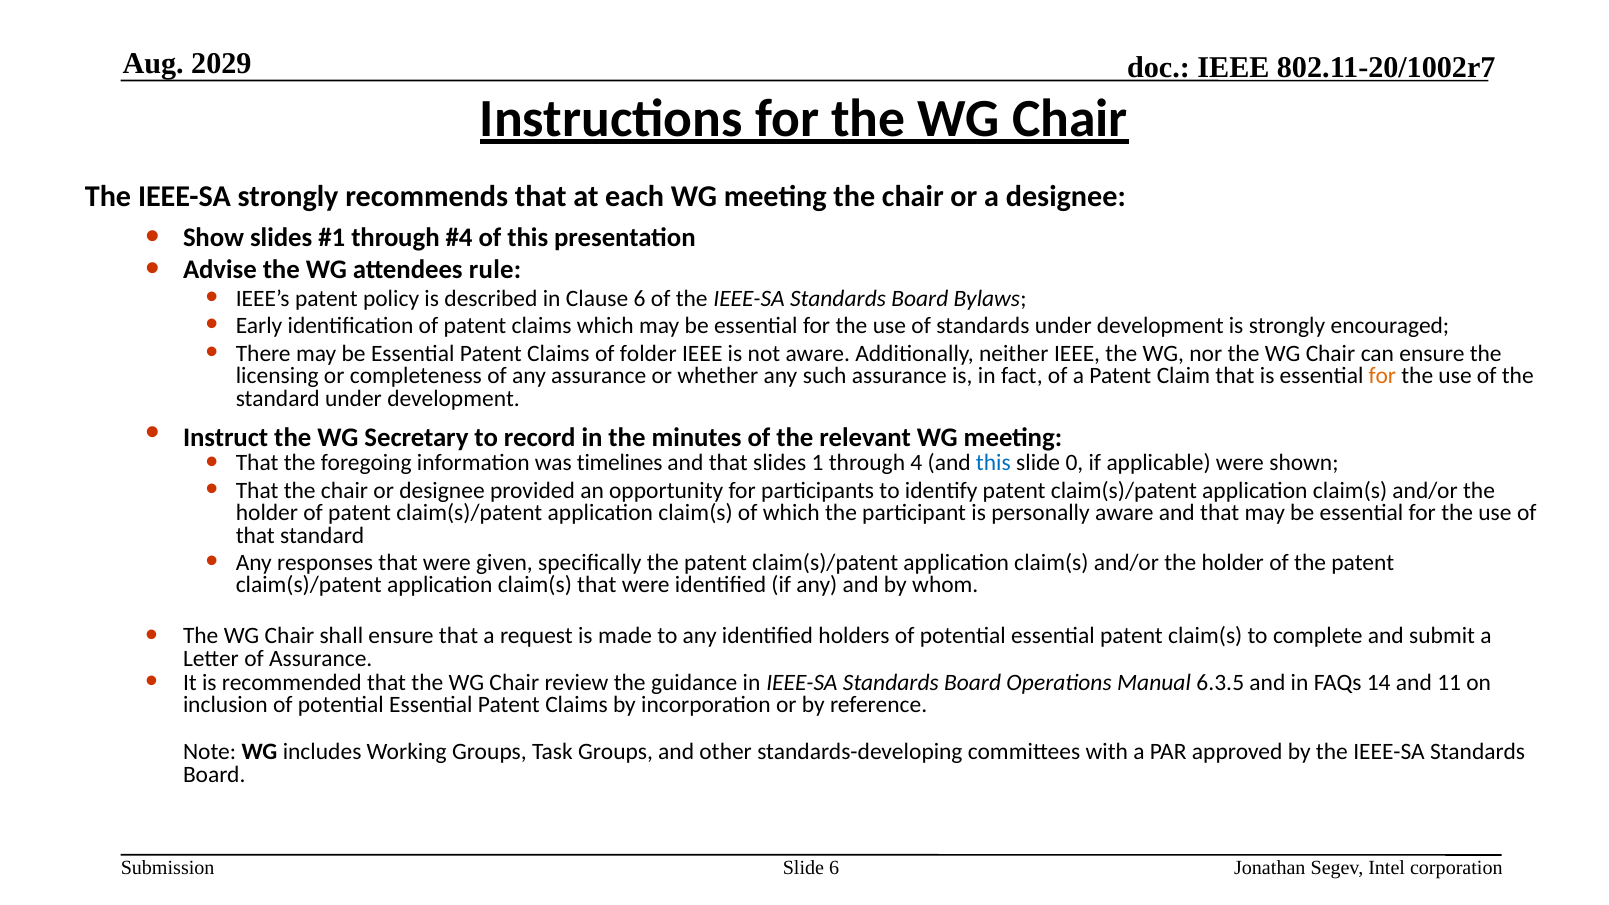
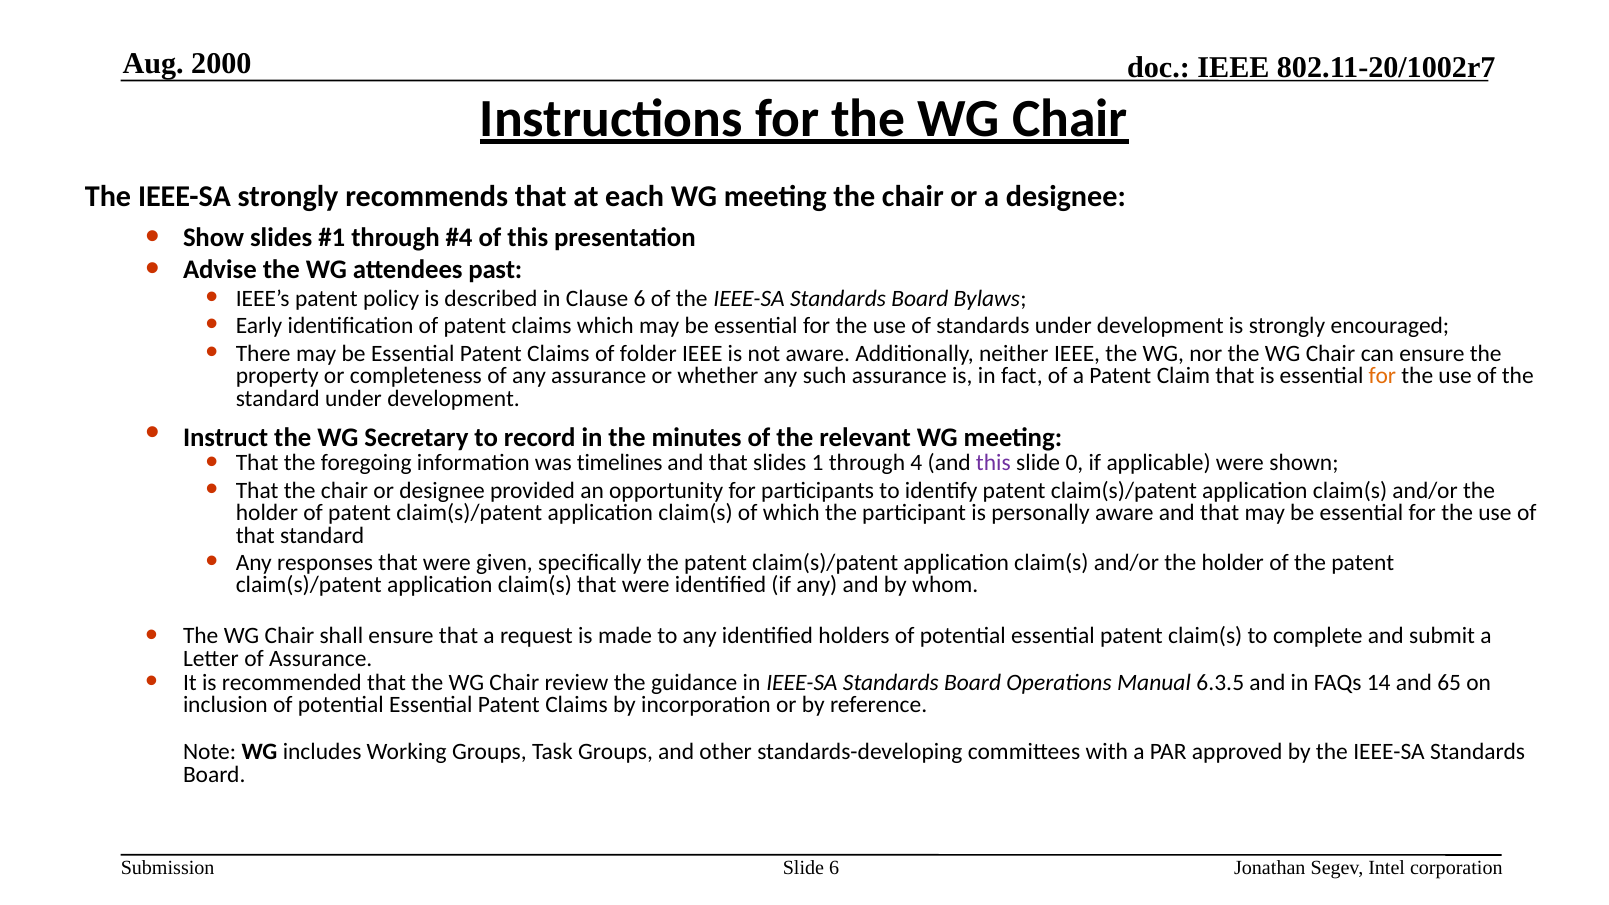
2029: 2029 -> 2000 (221, 64)
rule: rule -> past (495, 269)
licensing: licensing -> property (277, 376)
this colour: blue -> purple (993, 463)
11: 11 -> 65 (1449, 682)
